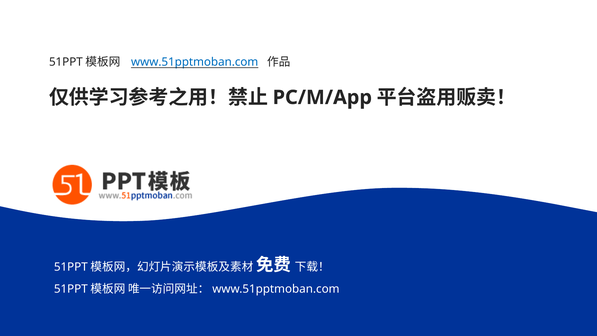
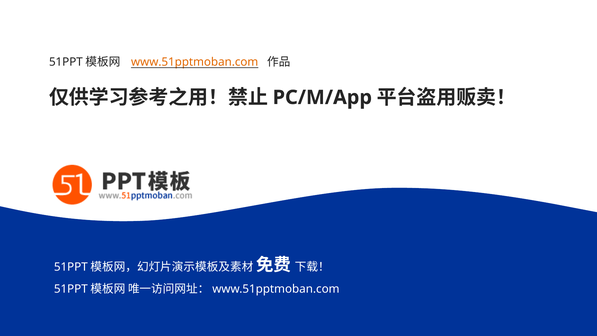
www.51pptmoban.com colour: blue -> orange (195, 62)
